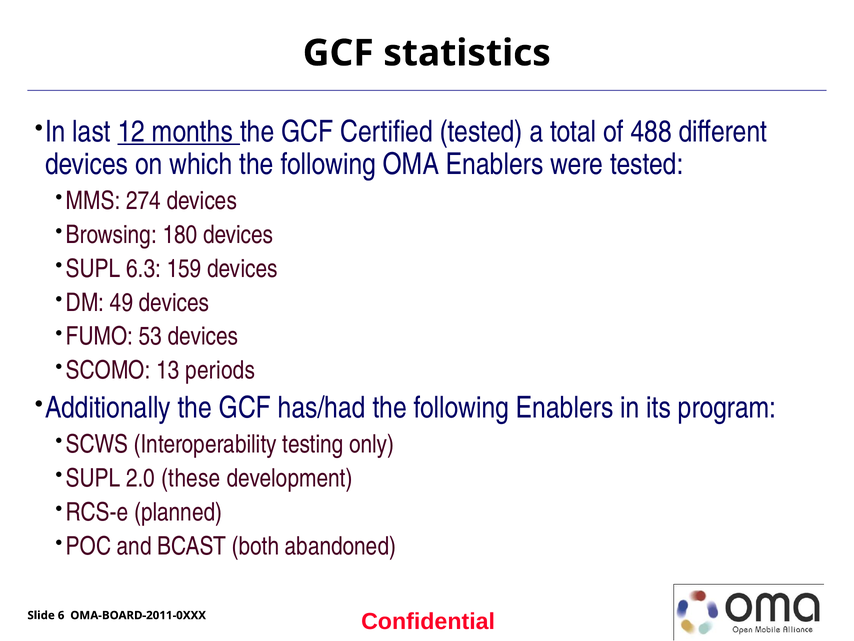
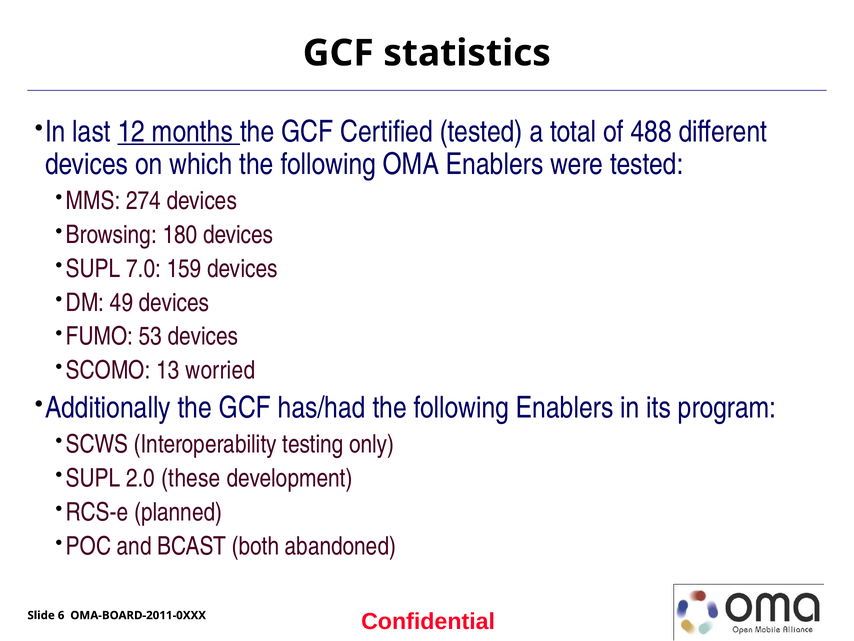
6.3: 6.3 -> 7.0 (144, 269)
periods: periods -> worried (220, 370)
